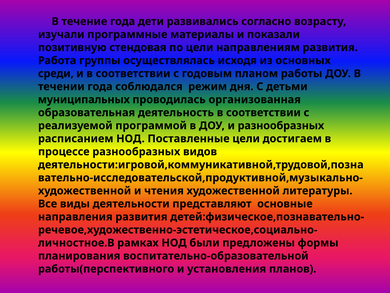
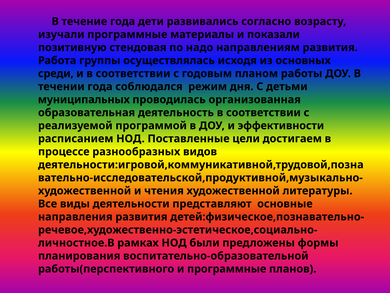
по цели: цели -> надо (200, 47)
и разнообразных: разнообразных -> эффективности (281, 125)
и установления: установления -> программные (227, 269)
